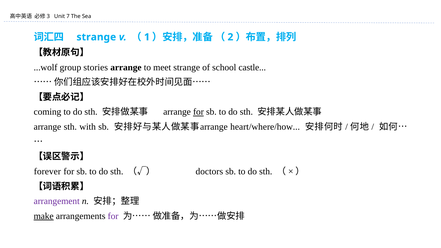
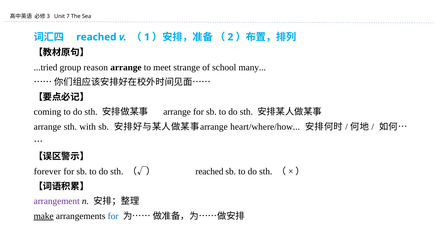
strange: strange -> reached (96, 37)
...wolf: ...wolf -> ...tried (46, 67)
stories: stories -> reason (96, 67)
castle: castle -> many (252, 67)
for underline: present -> none (198, 112)
doctors: doctors -> reached (209, 172)
for colour: purple -> blue (113, 216)
